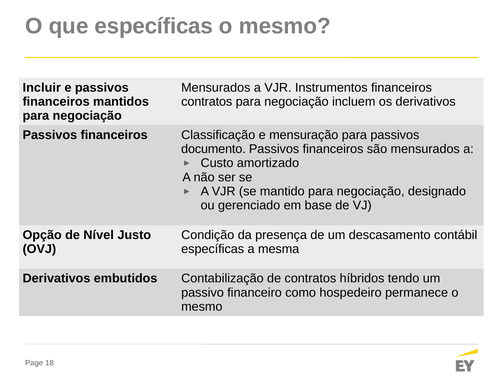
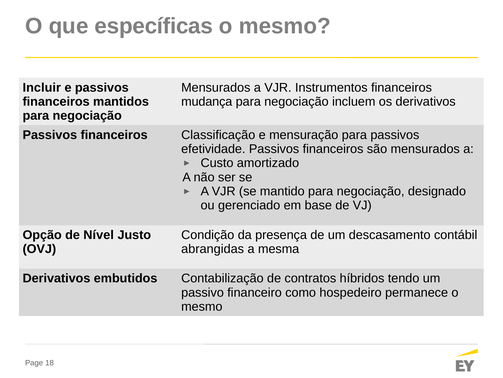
contratos: contratos -> mudança (207, 101)
documento: documento -> efetividade (213, 149)
específicas: específicas -> abrangidas (213, 249)
